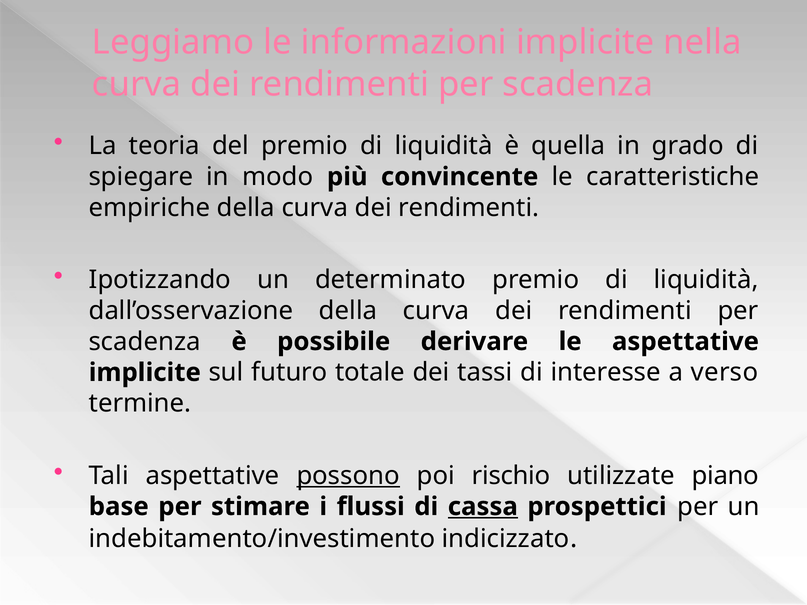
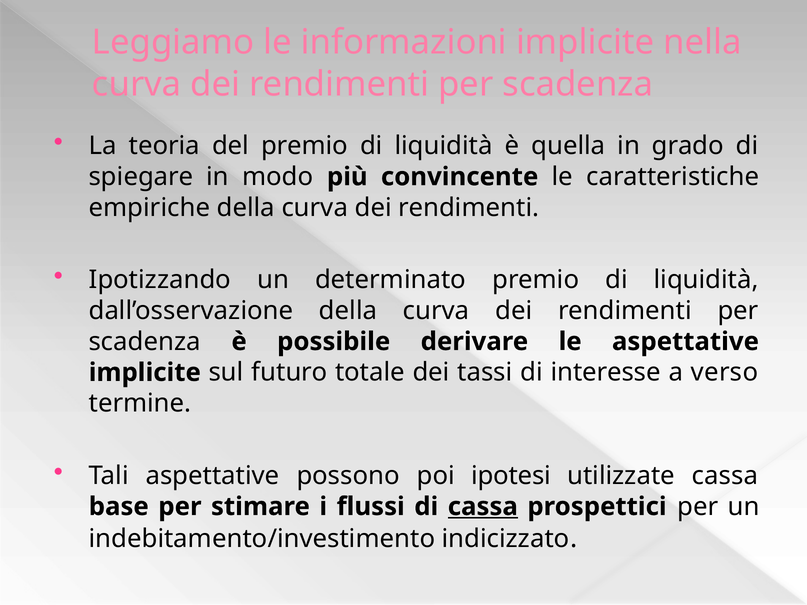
possono underline: present -> none (348, 476)
rischio: rischio -> ipotesi (511, 476)
utilizzate piano: piano -> cassa (725, 476)
